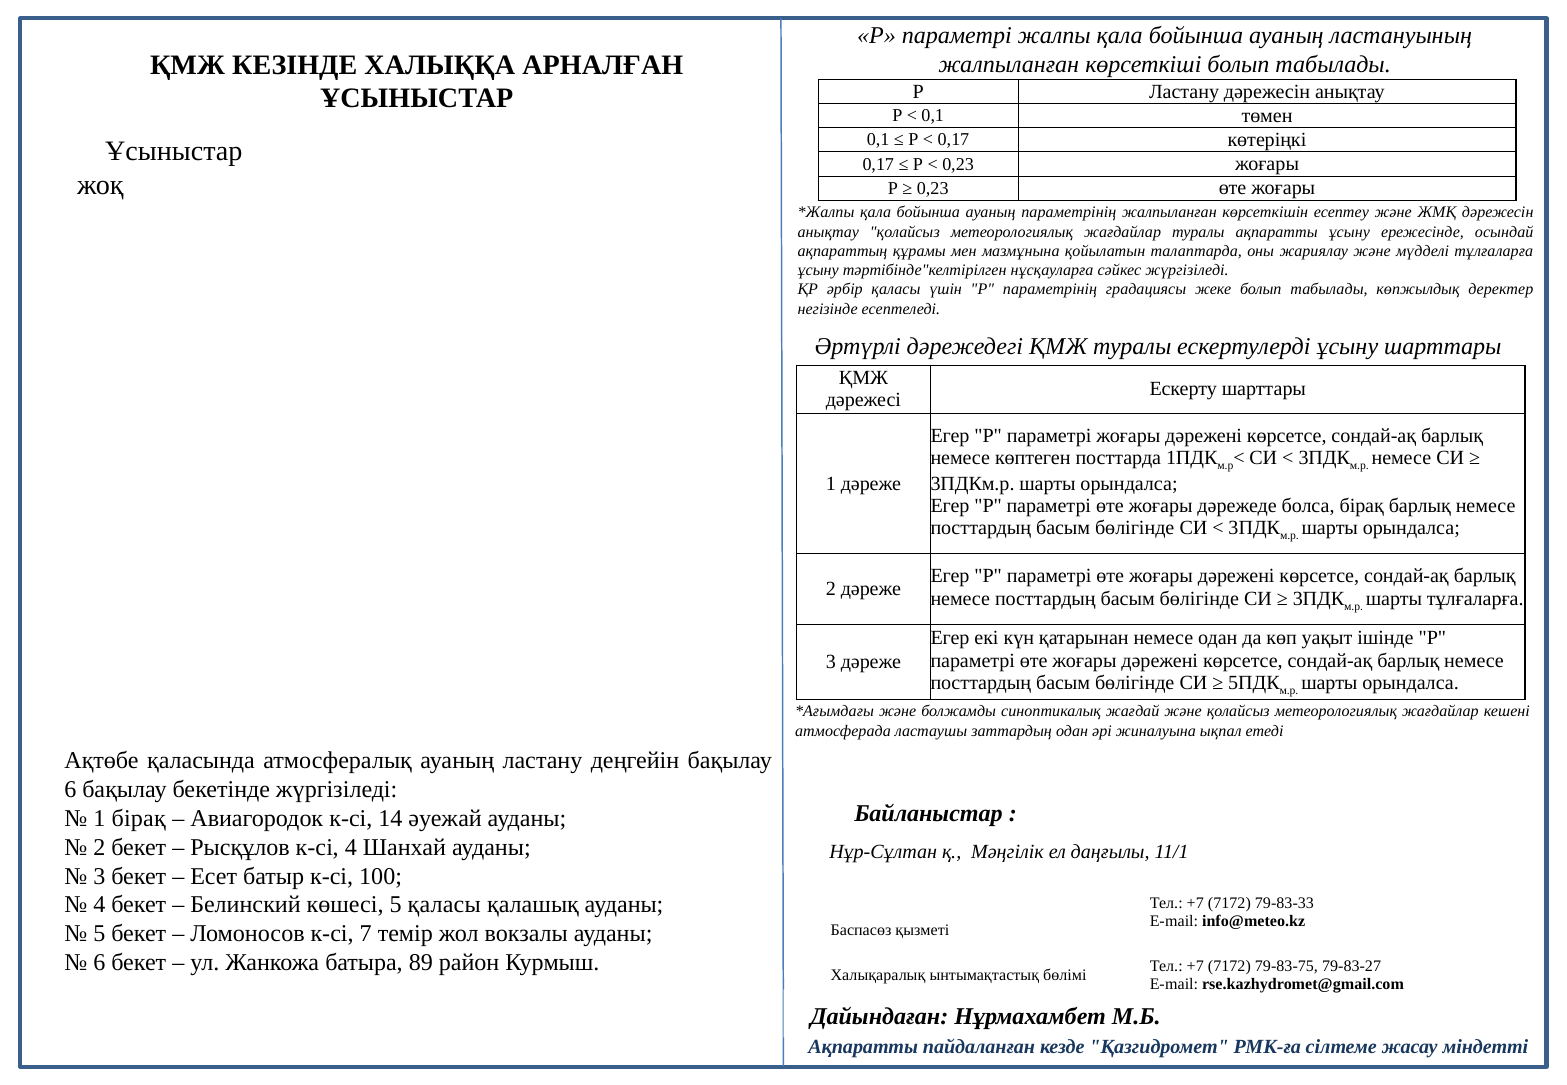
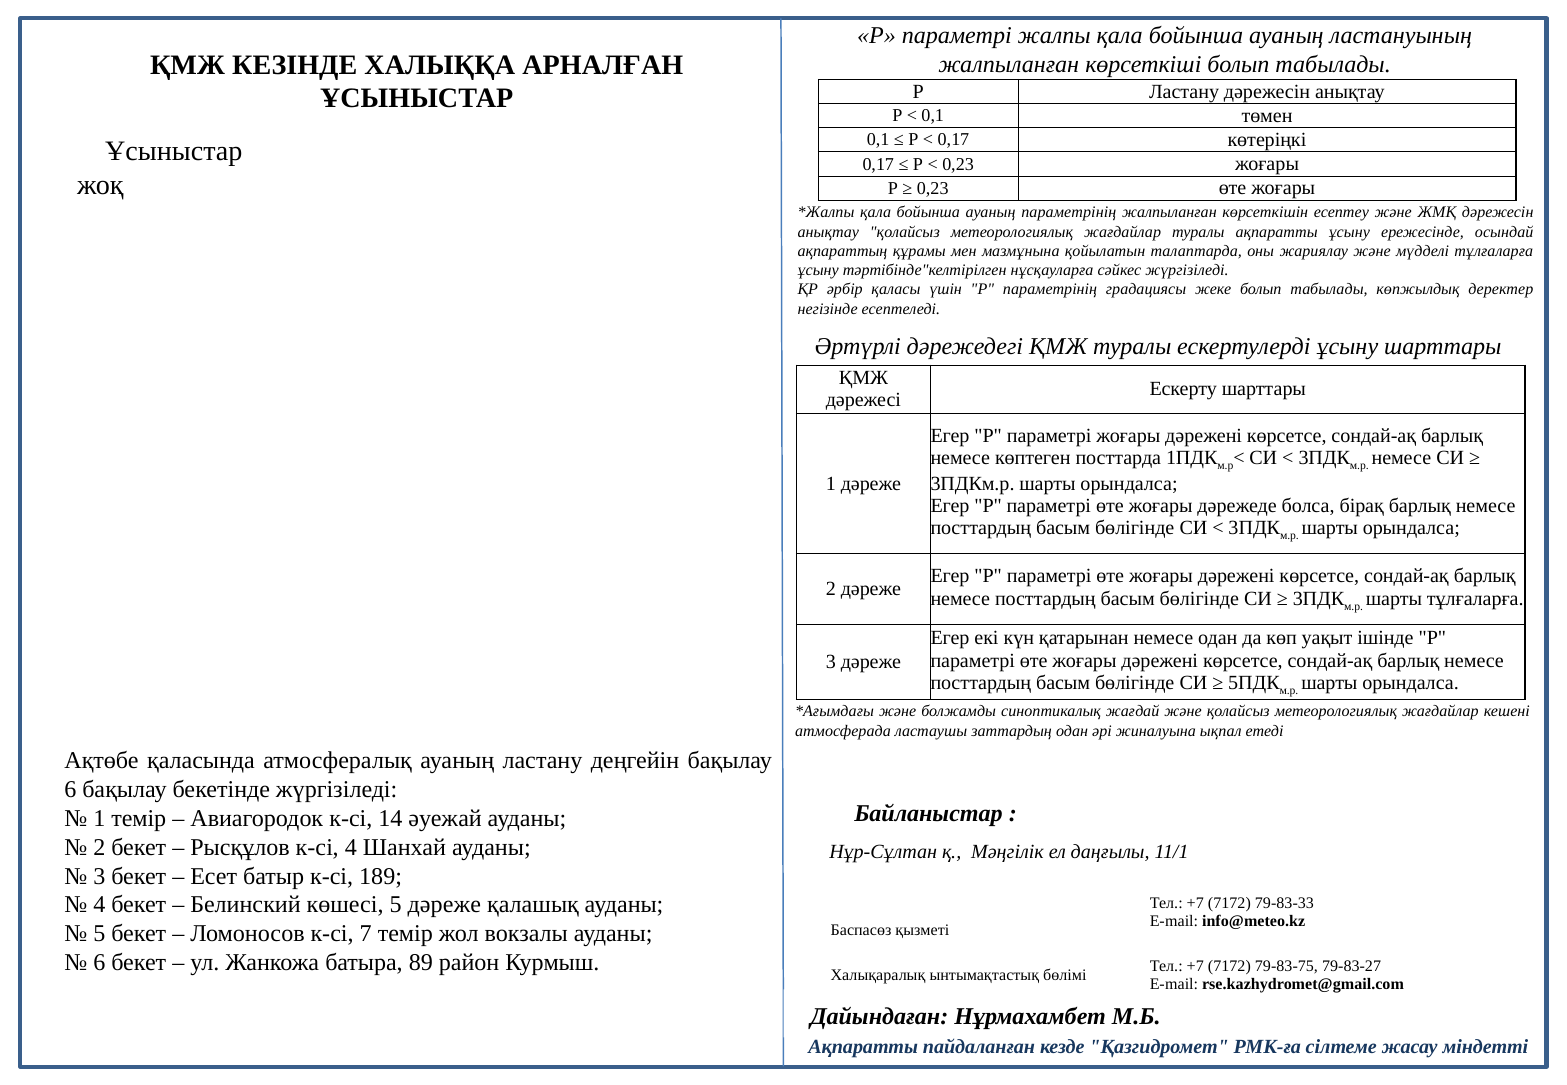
1 бірақ: бірақ -> темір (139, 818)
100: 100 -> 189 (381, 876)
5 қаласы: қаласы -> дәреже (444, 905)
